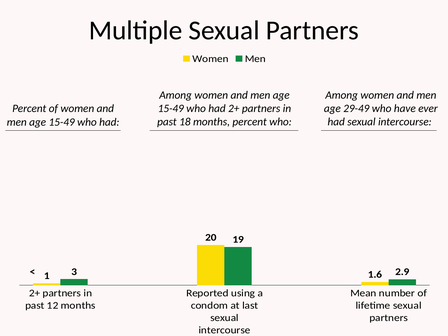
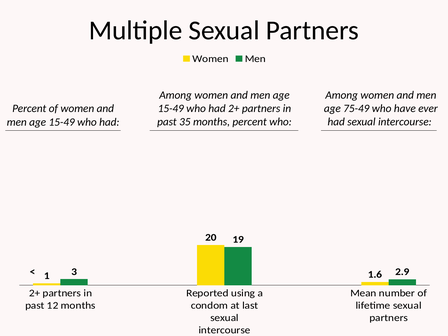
29-49: 29-49 -> 75-49 (356, 108)
18: 18 -> 35 (185, 122)
